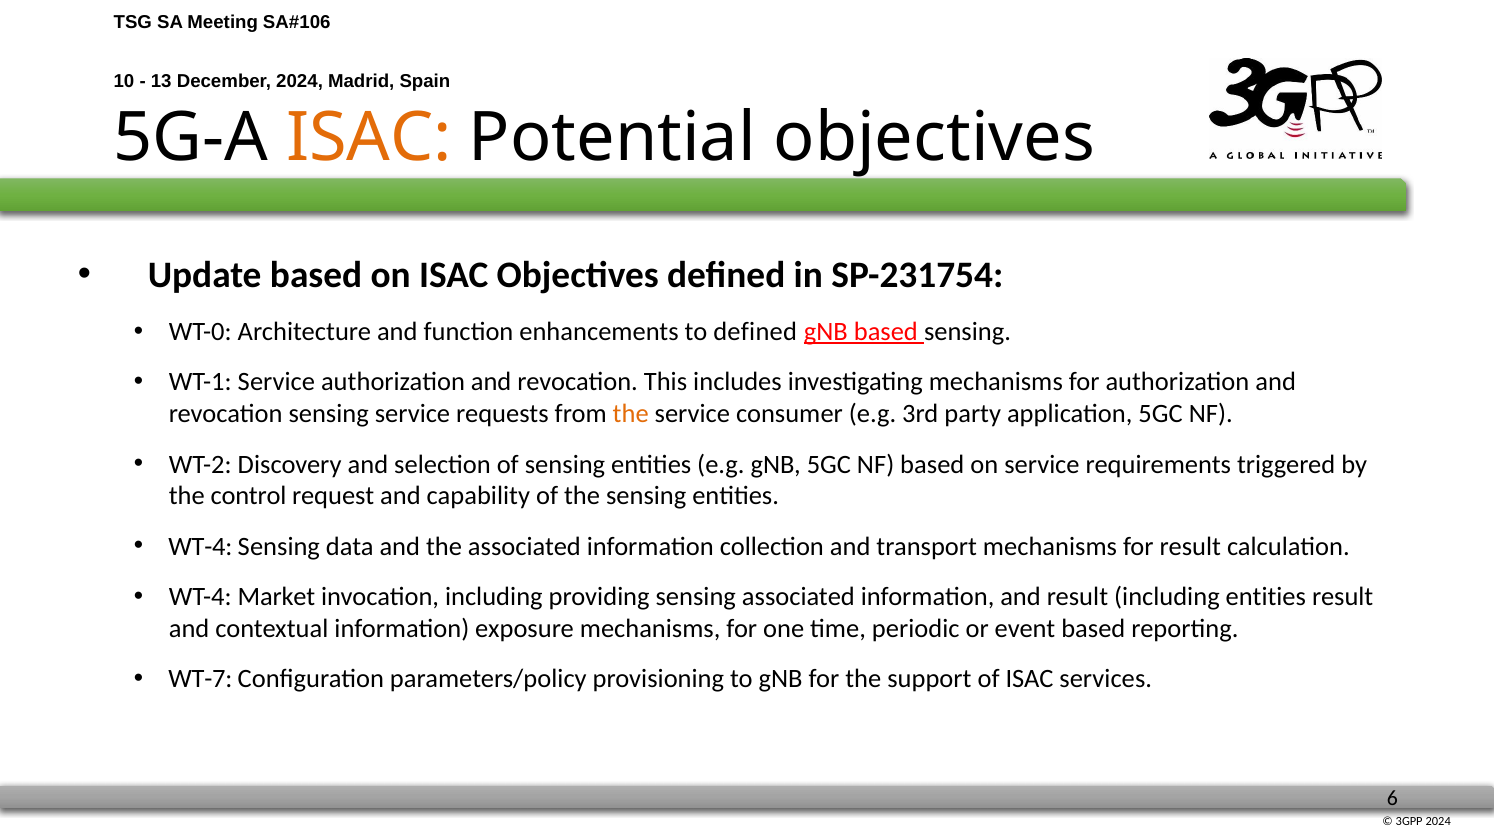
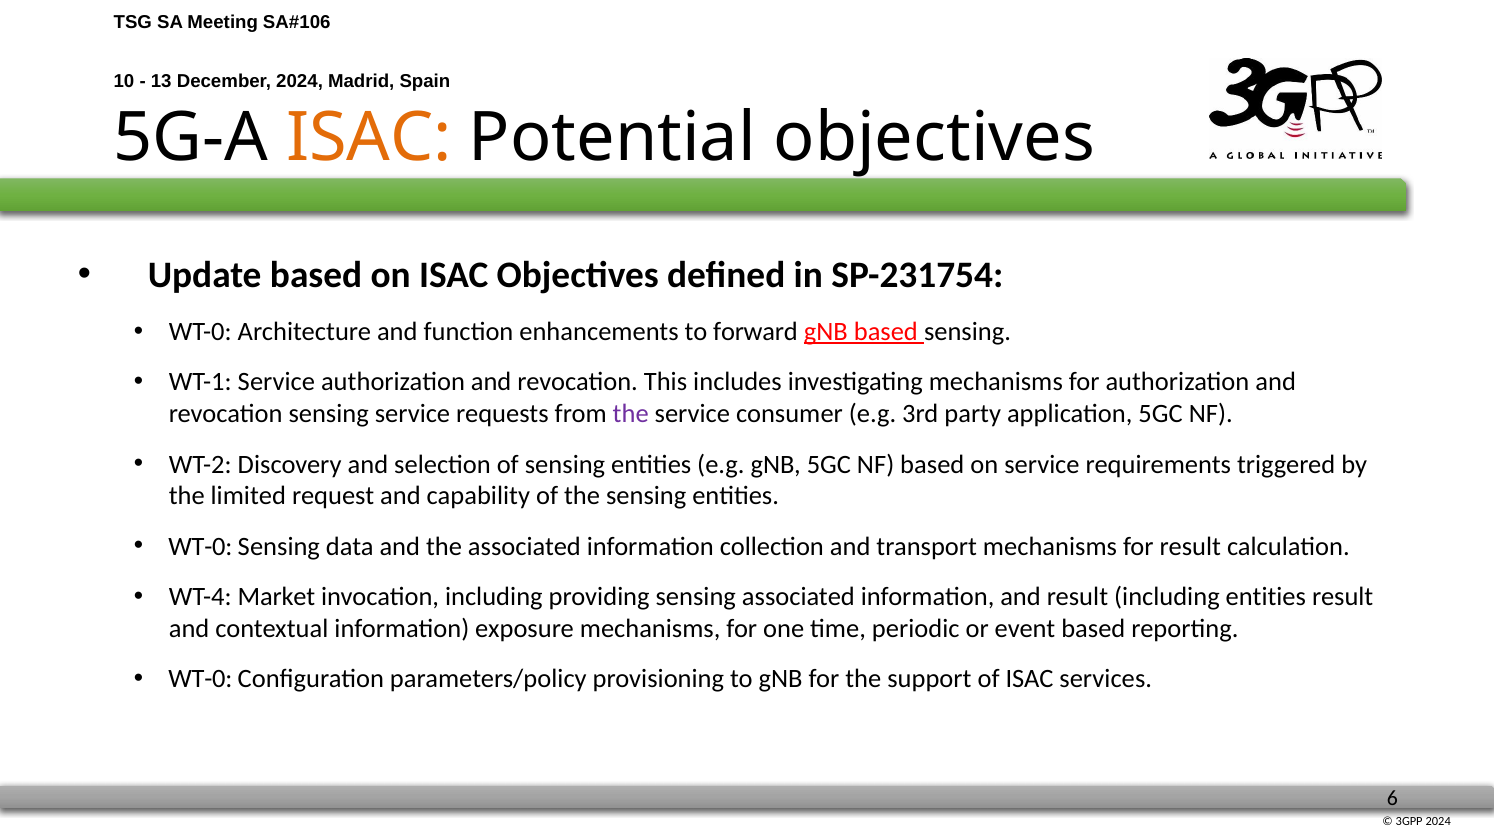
to defined: defined -> forward (755, 332)
the colour: orange -> purple (631, 414)
control: control -> limited (248, 496)
WT-4: WT-4 -> WT-0 (200, 547)
WT-7: WT-7 -> WT-0 (200, 679)
